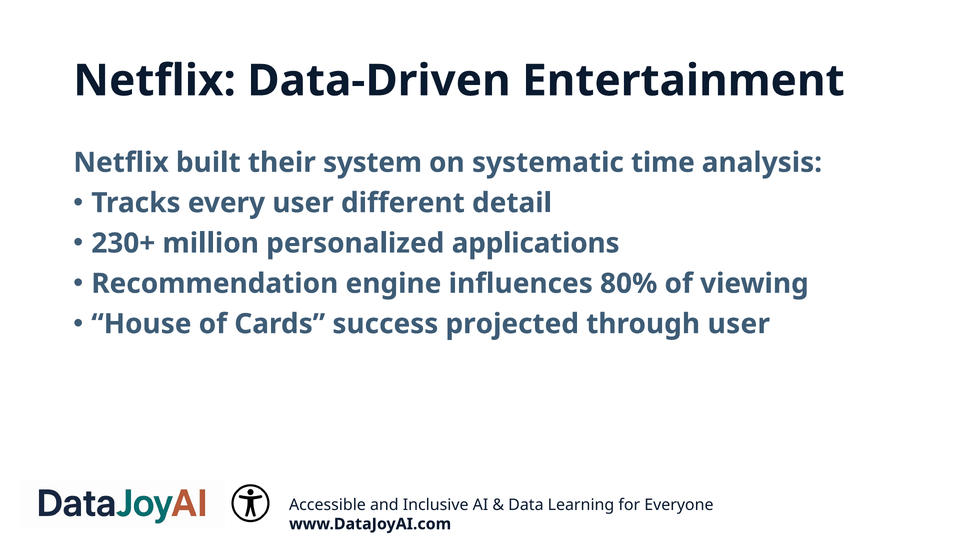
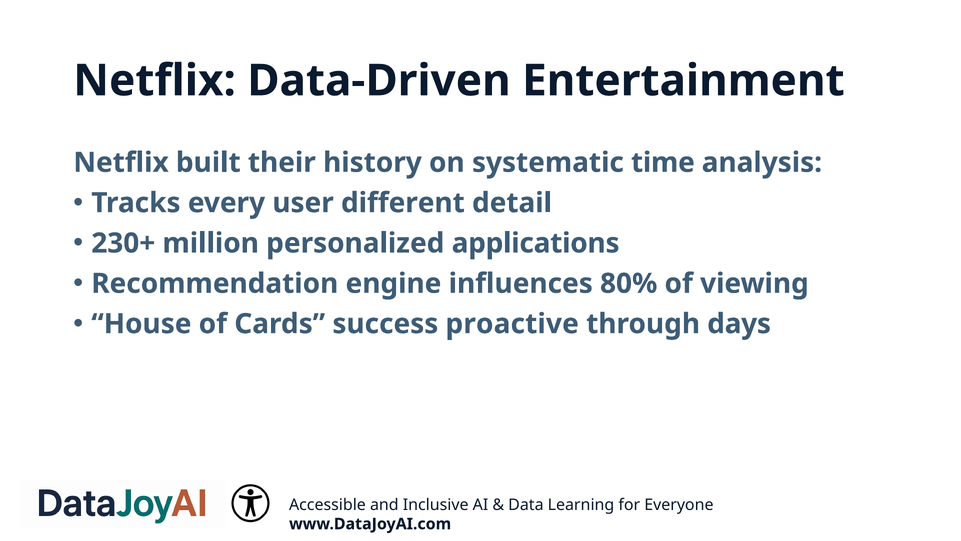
system: system -> history (372, 162)
projected: projected -> proactive (512, 324)
through user: user -> days (739, 324)
